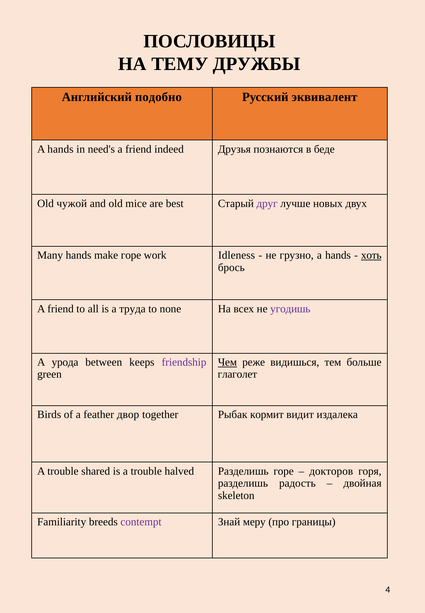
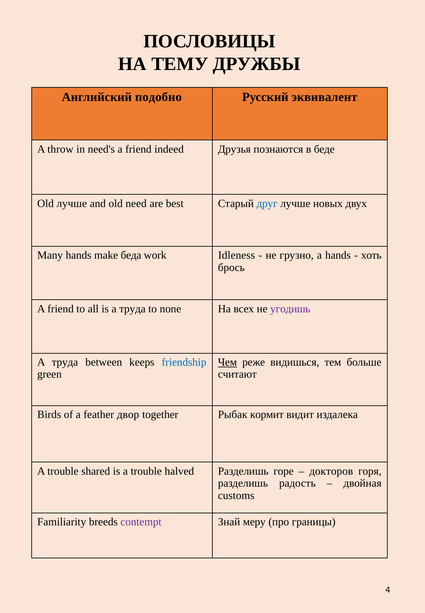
A hands: hands -> throw (60, 149)
Old чужой: чужой -> лучше (72, 204)
mice: mice -> need (136, 204)
друг colour: purple -> blue (267, 204)
make горе: горе -> беда (131, 256)
хоть underline: present -> none (371, 256)
урода: урода -> труда (65, 363)
friendship colour: purple -> blue (184, 363)
глаголет: глаголет -> считают (237, 375)
skeleton: skeleton -> customs (236, 496)
